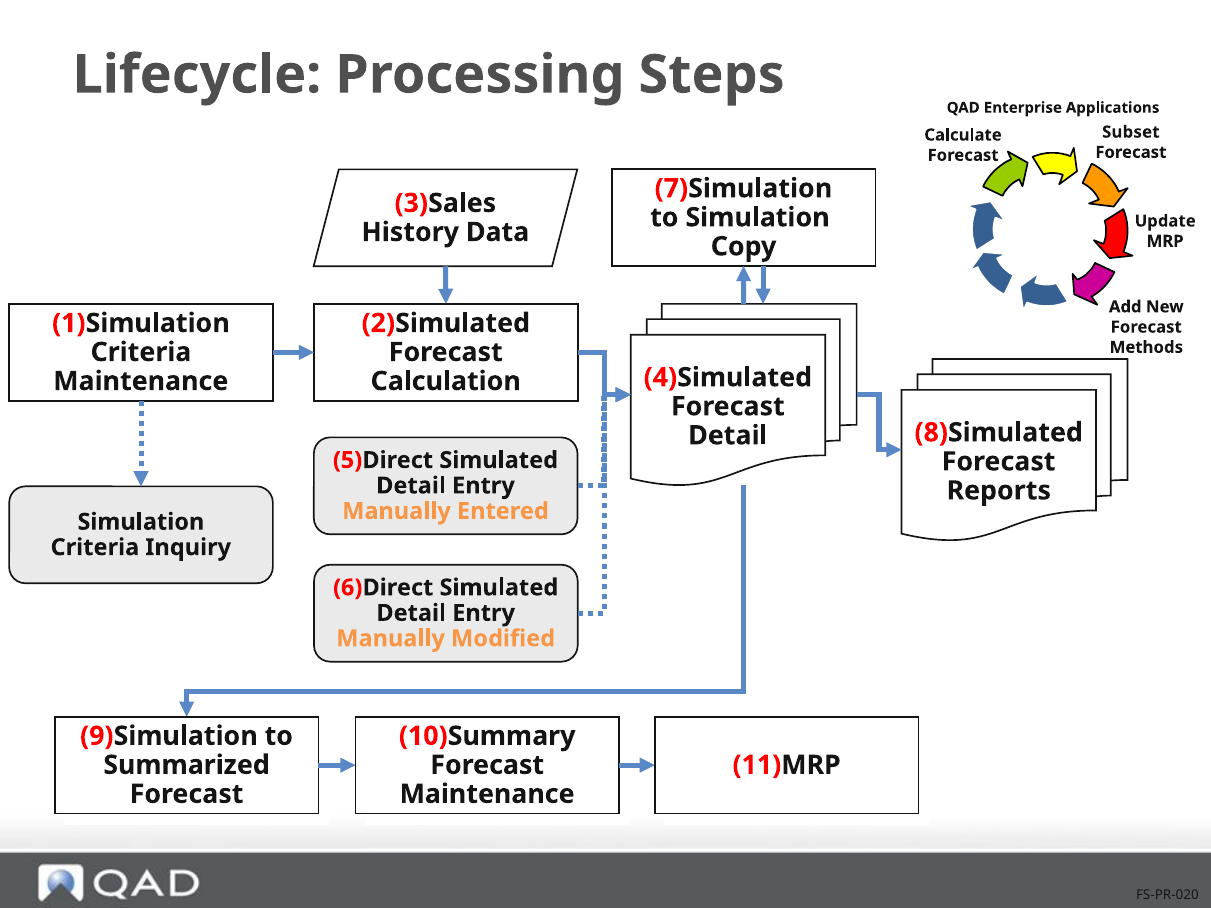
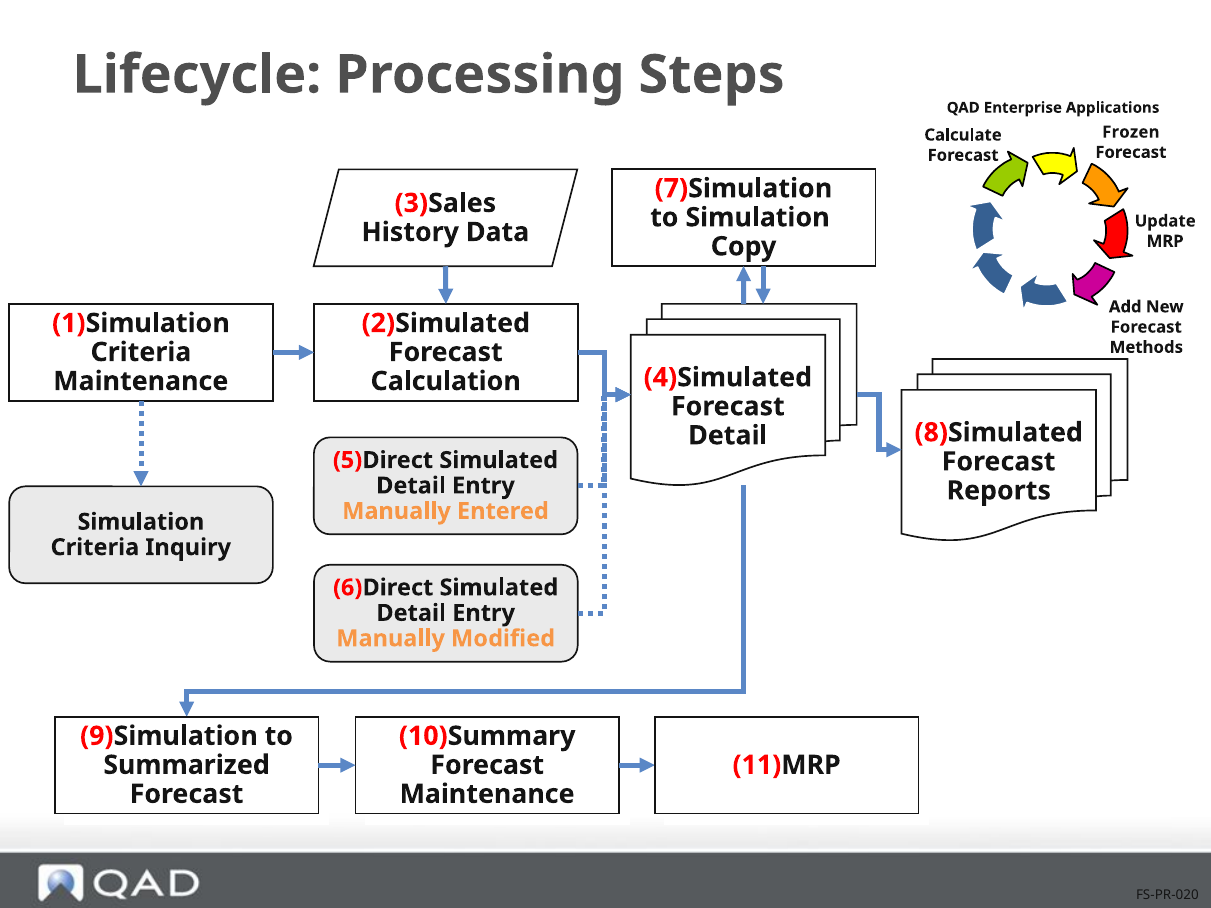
Subset: Subset -> Frozen (1131, 132)
